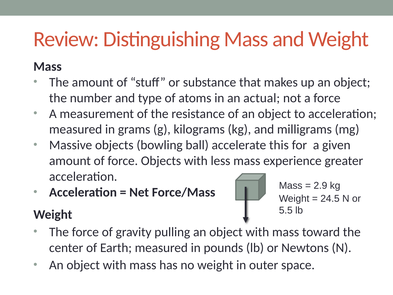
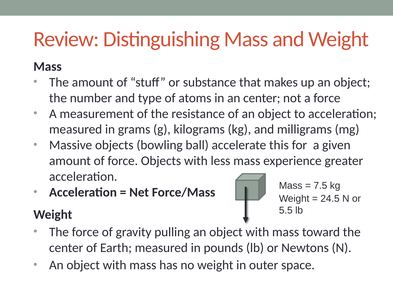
an actual: actual -> center (262, 98)
2.9: 2.9 -> 7.5 (320, 185)
